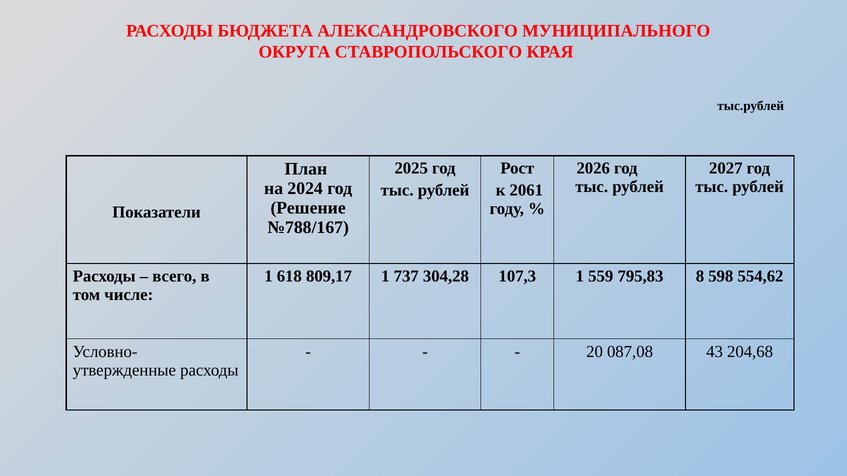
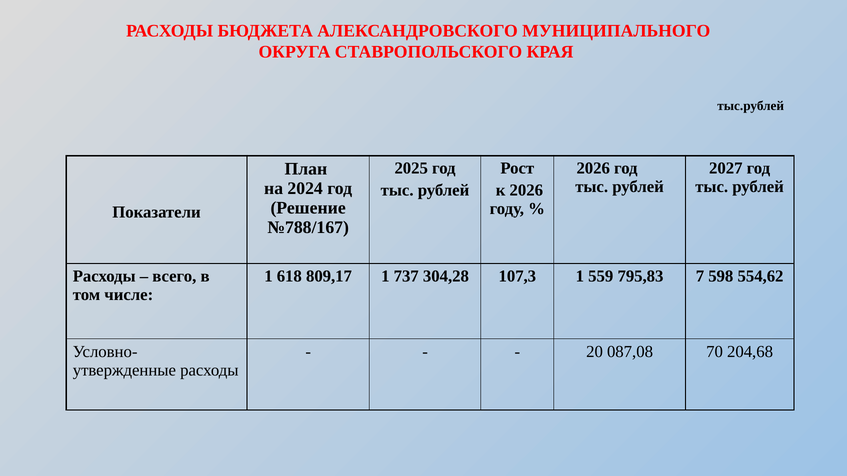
к 2061: 2061 -> 2026 (526, 190)
8: 8 -> 7 (700, 276)
43: 43 -> 70 (715, 352)
